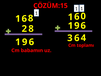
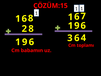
0: 0 -> 7 (83, 16)
